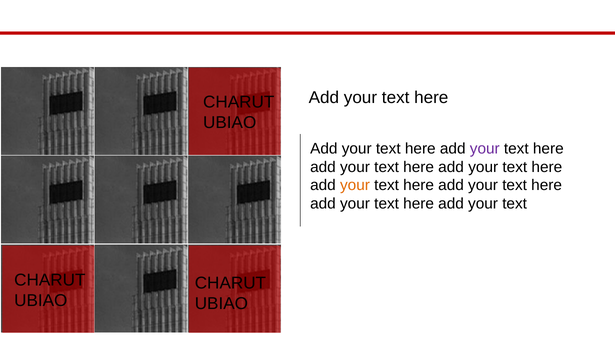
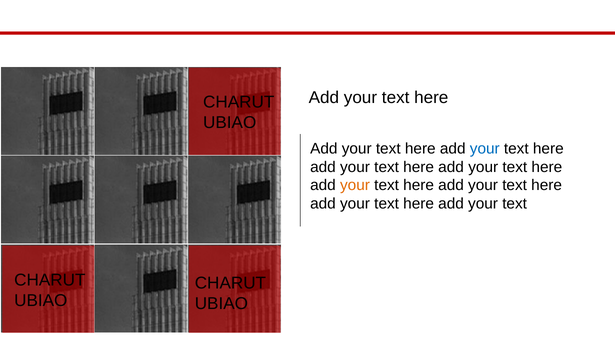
your colour: purple -> blue (485, 148)
